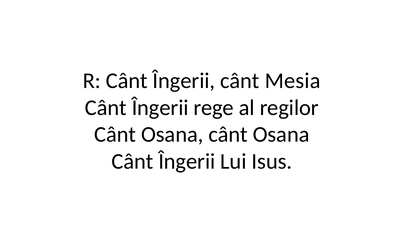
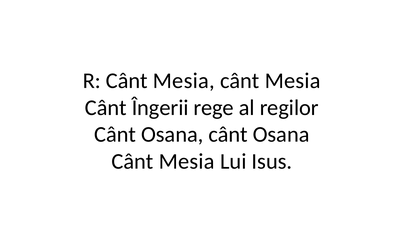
R Cânt Îngerii: Îngerii -> Mesia (184, 81)
Îngerii: Îngerii -> Mesia (187, 162)
